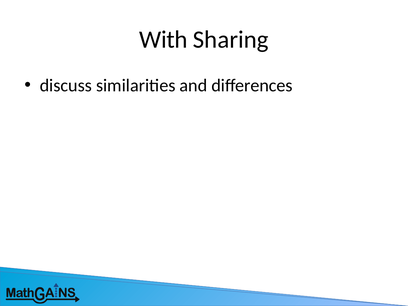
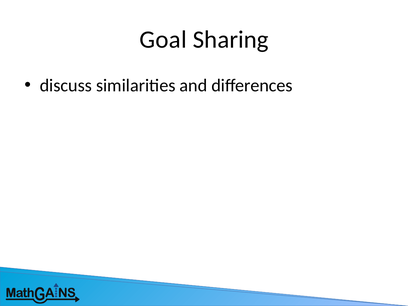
With: With -> Goal (163, 39)
